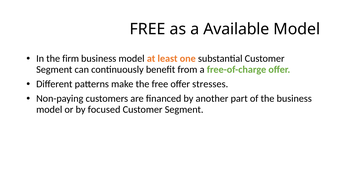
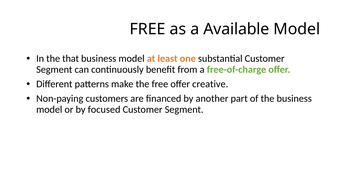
firm: firm -> that (71, 59)
stresses: stresses -> creative (210, 84)
